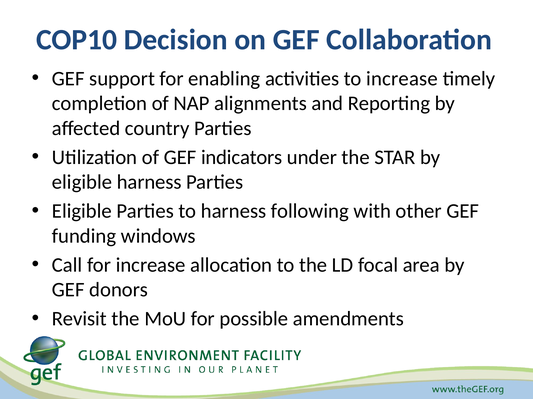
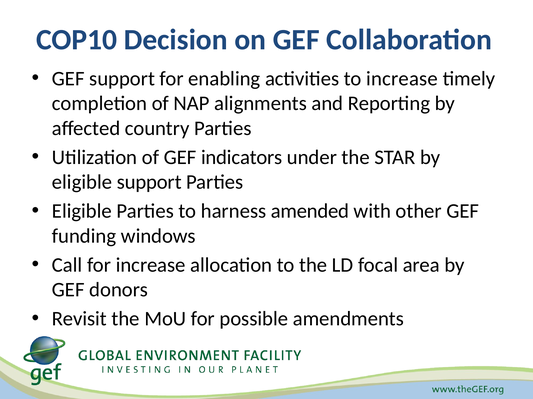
eligible harness: harness -> support (149, 182)
following: following -> amended (310, 211)
